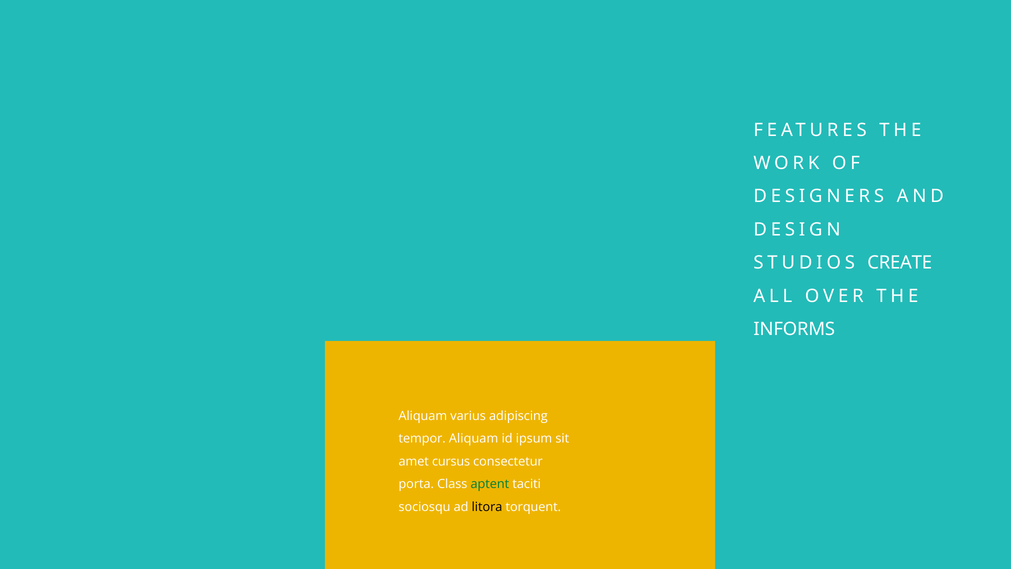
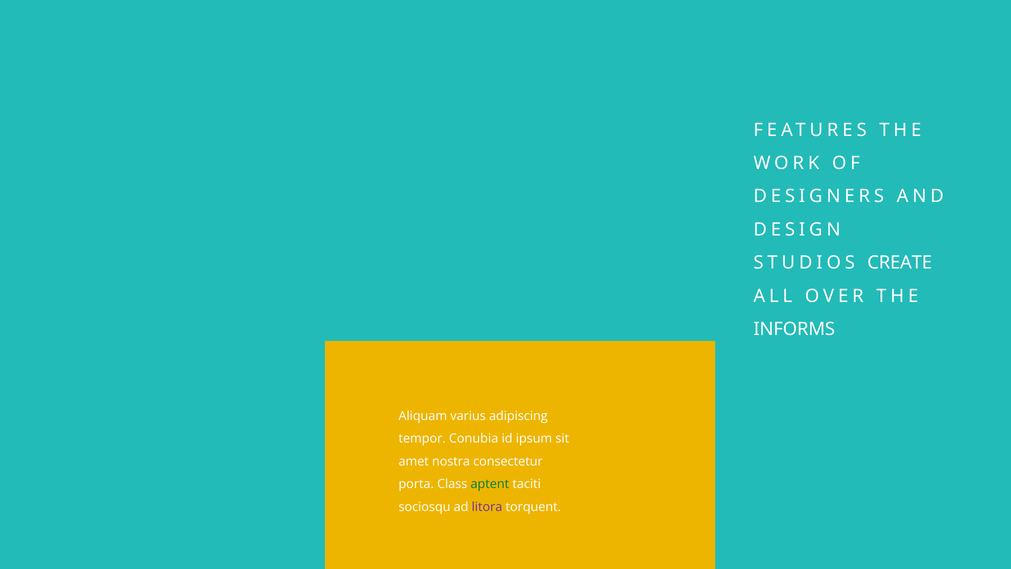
tempor Aliquam: Aliquam -> Conubia (474, 438)
cursus: cursus -> nostra (451, 461)
litora colour: black -> purple (487, 507)
